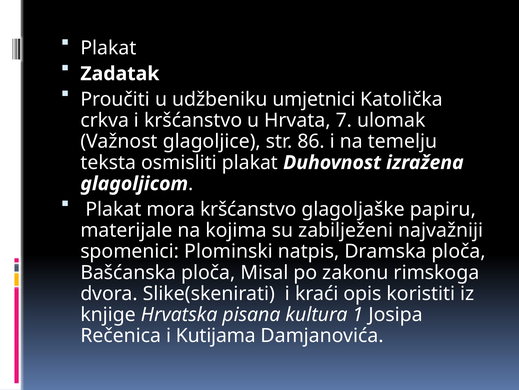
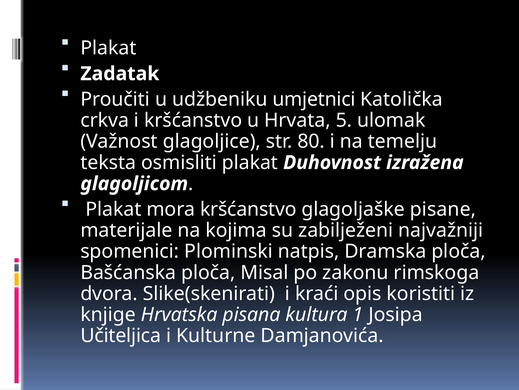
7: 7 -> 5 (344, 120)
86: 86 -> 80 (311, 141)
papiru: papiru -> pisane (443, 209)
Rečenica: Rečenica -> Učiteljica (121, 335)
Kutijama: Kutijama -> Kulturne (216, 335)
